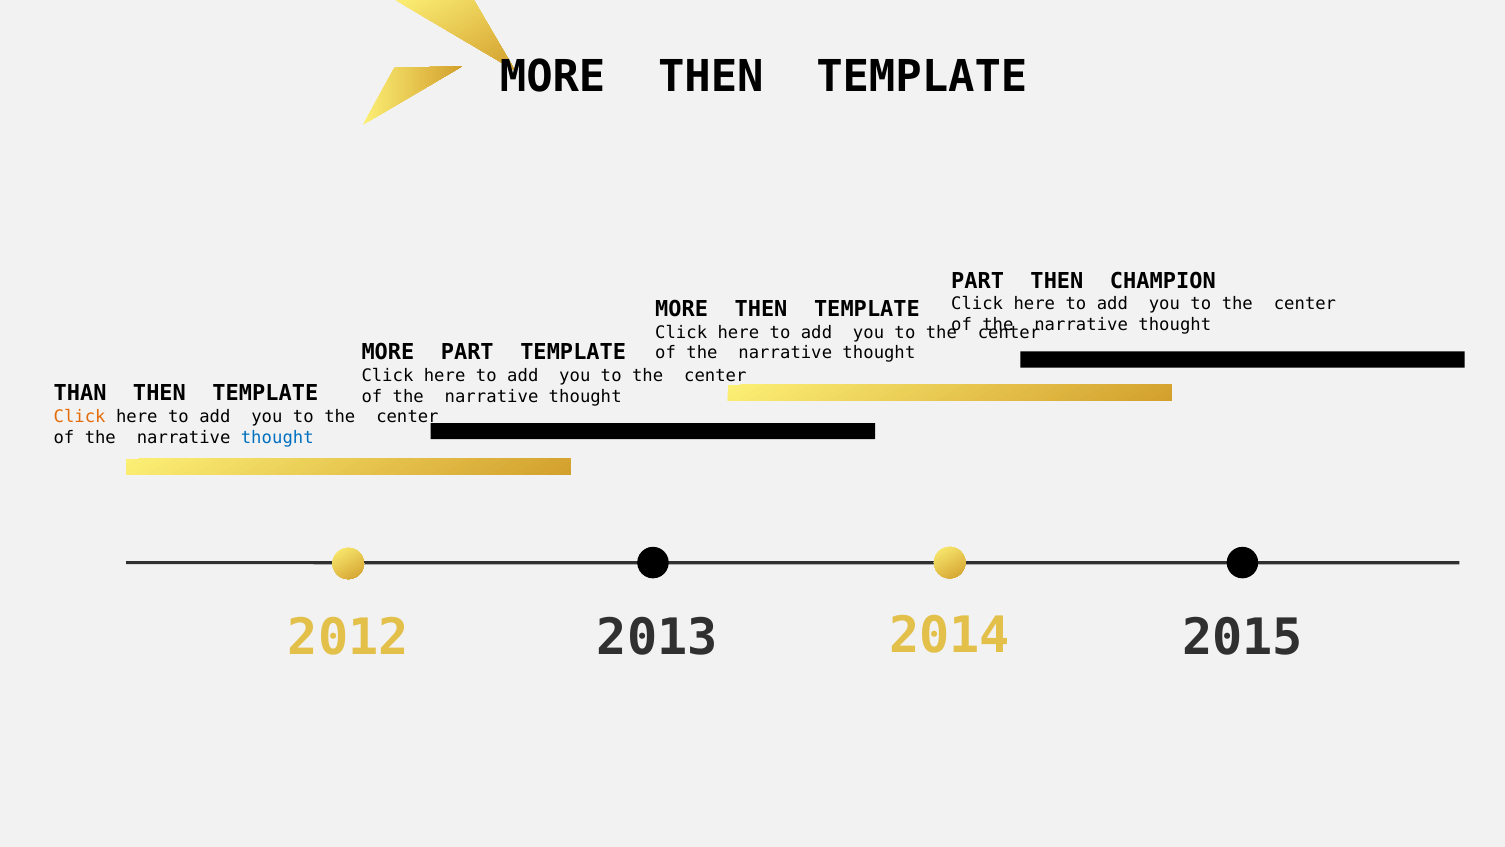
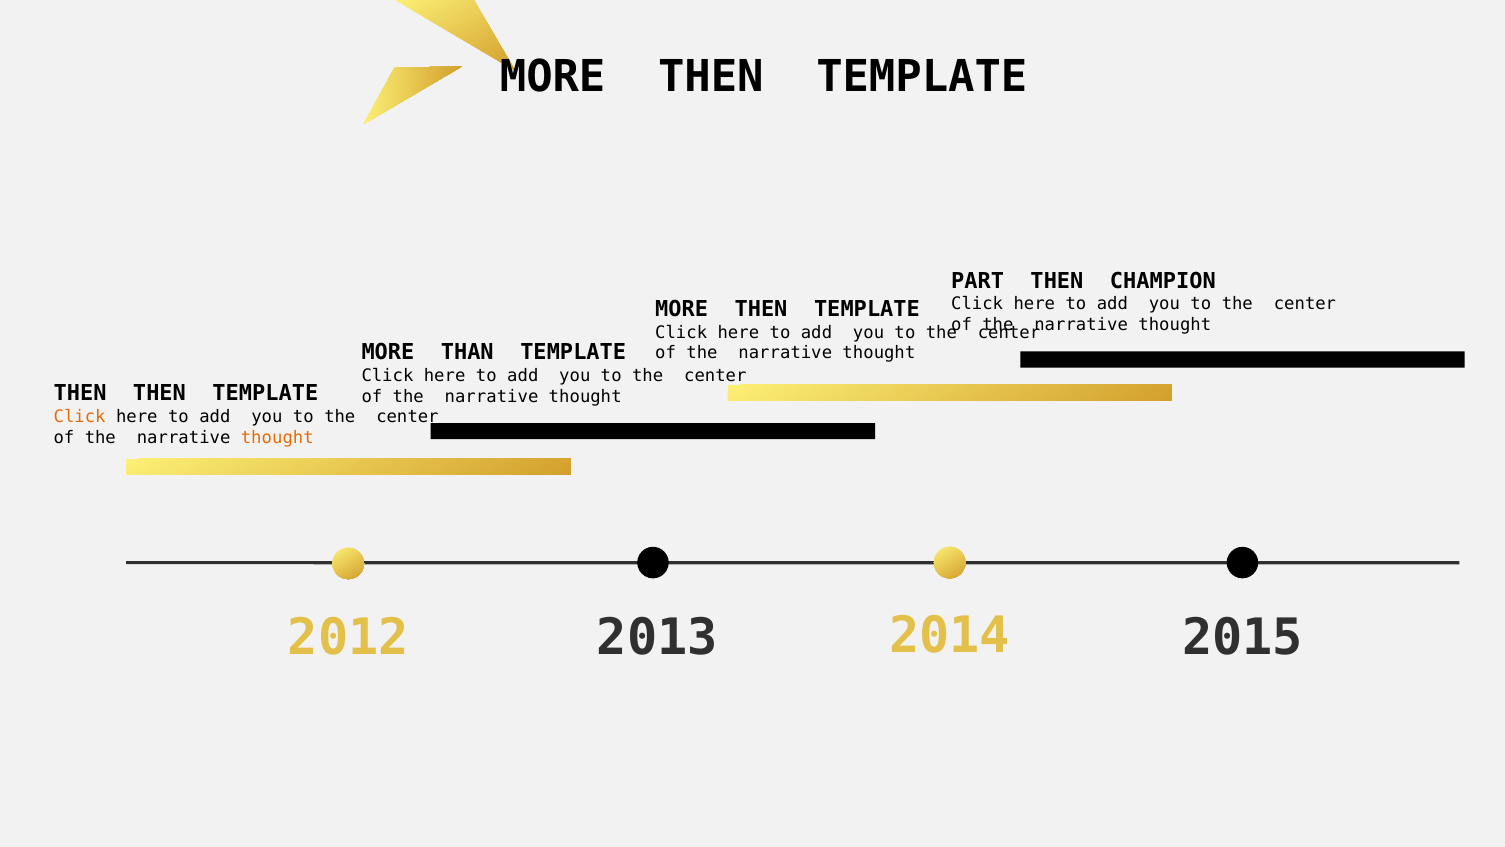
MORE PART: PART -> THAN (467, 352)
THAN: THAN -> THEN (80, 393)
thought colour: blue -> orange (277, 437)
